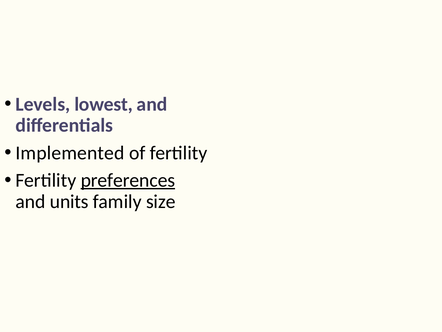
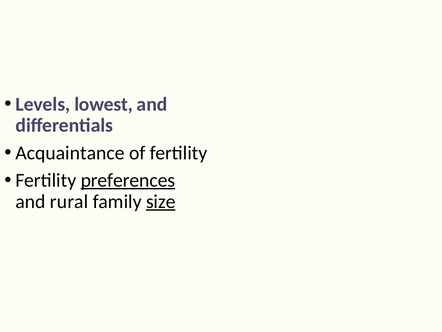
Implemented: Implemented -> Acquaintance (70, 153)
units: units -> rural (69, 201)
size underline: none -> present (161, 201)
